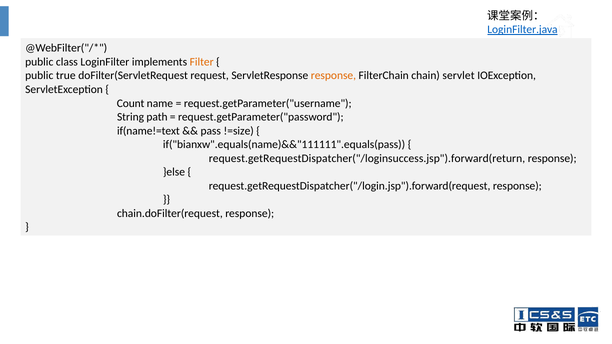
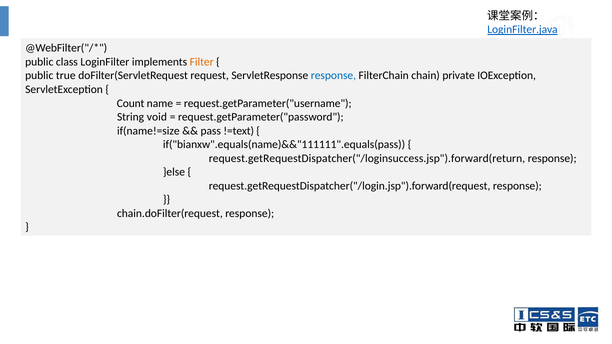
response colour: orange -> blue (333, 76)
servlet: servlet -> private (459, 76)
path: path -> void (157, 117)
if(name!=text: if(name!=text -> if(name!=size (148, 131)
!=size: !=size -> !=text (239, 131)
